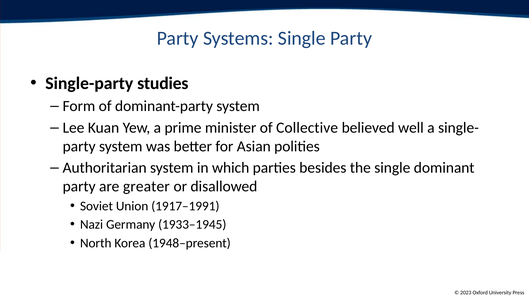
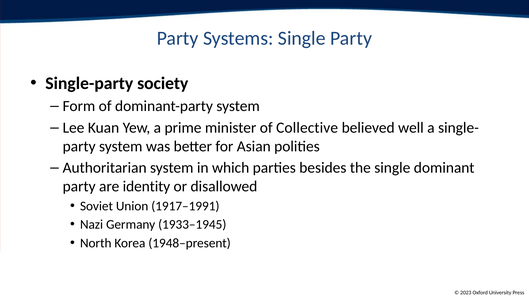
studies: studies -> society (163, 83)
greater: greater -> identity (146, 186)
